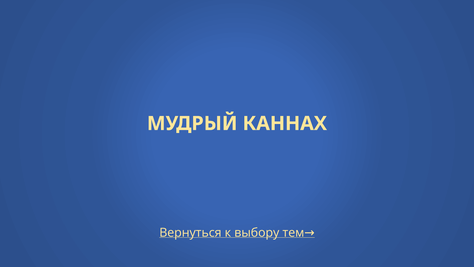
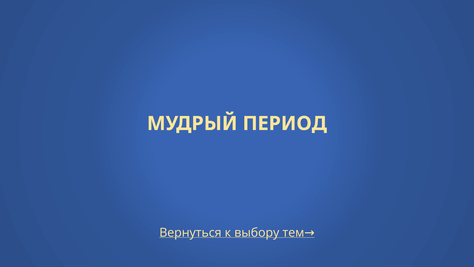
КАННАХ: КАННАХ -> ПЕРИОД (285, 123)
